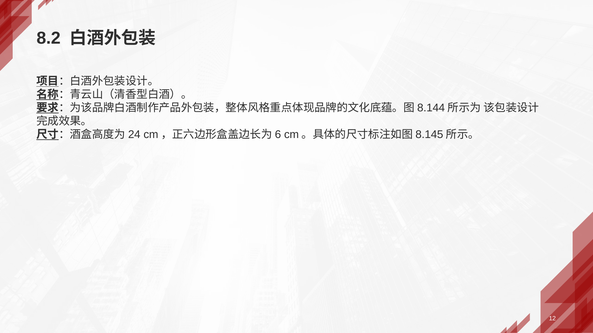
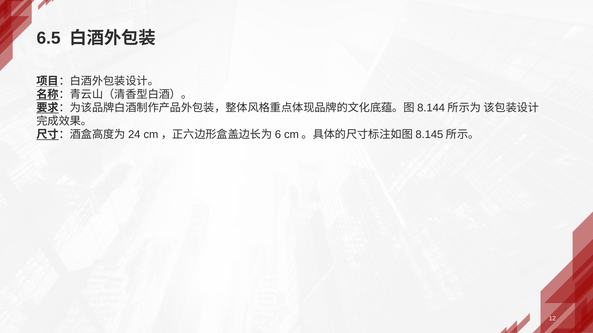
8.2: 8.2 -> 6.5 (49, 38)
